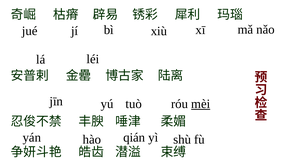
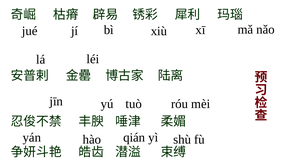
mèi underline: present -> none (201, 104)
